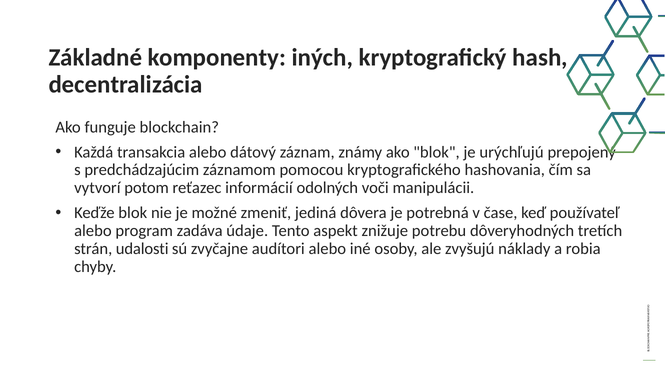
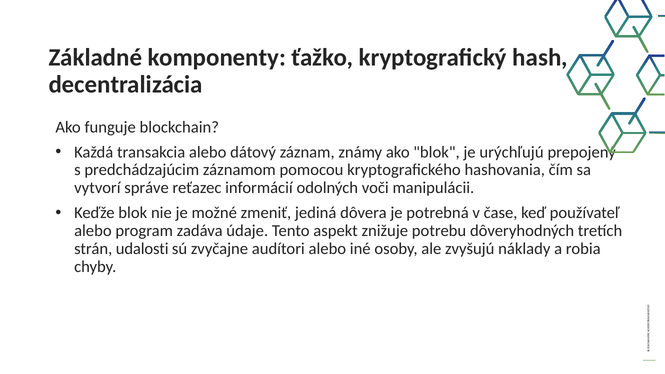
iných: iných -> ťažko (322, 57)
potom: potom -> správe (147, 188)
